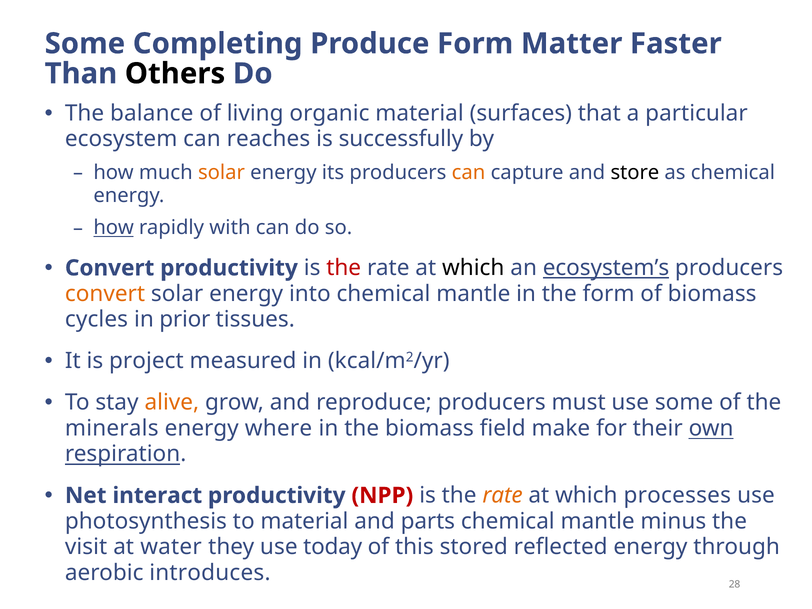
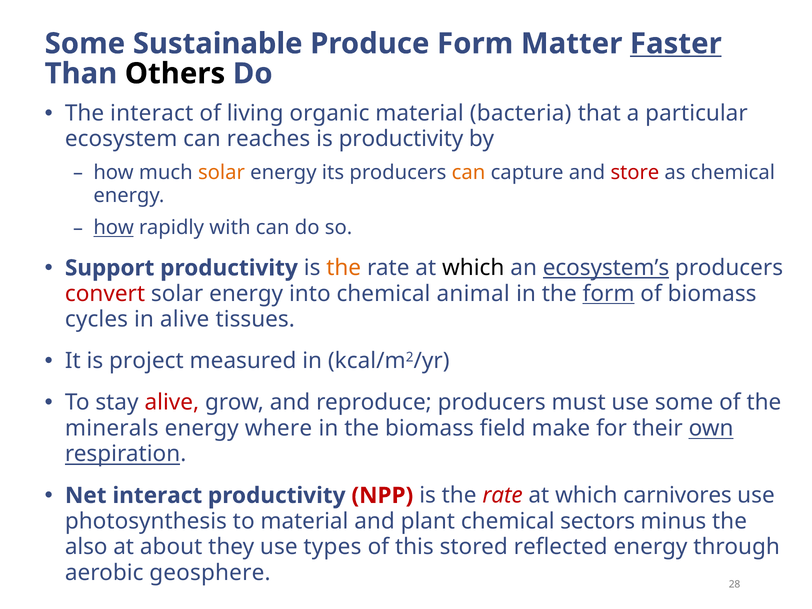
Completing: Completing -> Sustainable (218, 44)
Faster underline: none -> present (676, 44)
The balance: balance -> interact (152, 113)
surfaces: surfaces -> bacteria (521, 113)
is successfully: successfully -> productivity (401, 139)
store colour: black -> red (635, 172)
Convert: Convert -> Support (110, 268)
the colour: red -> orange (344, 268)
convert colour: orange -> red (105, 294)
into chemical mantle: mantle -> animal (473, 294)
form underline: none -> present (609, 294)
in prior: prior -> alive (185, 319)
alive colour: orange -> red (172, 403)
rate colour: orange -> red (503, 496)
processes: processes -> carnivores (678, 496)
parts: parts -> plant (428, 521)
mantle: mantle -> sectors (598, 521)
visit: visit -> also (86, 547)
water: water -> about (171, 547)
today: today -> types (332, 547)
introduces: introduces -> geosphere (210, 573)
